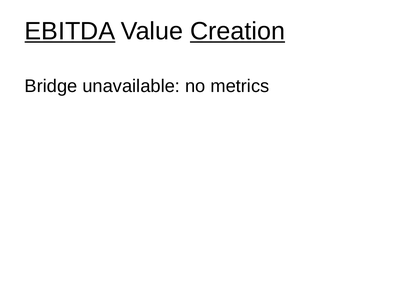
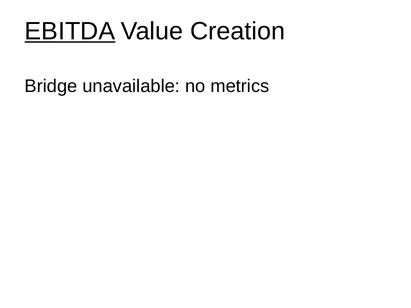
Creation underline: present -> none (238, 31)
